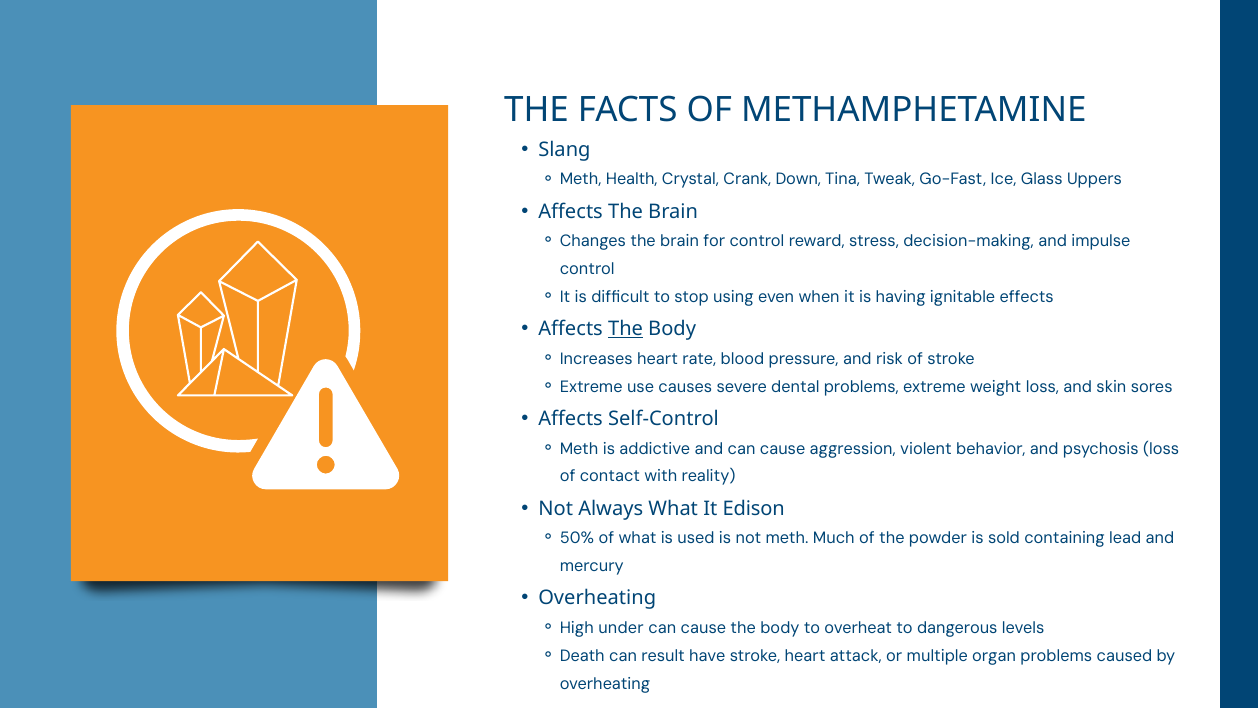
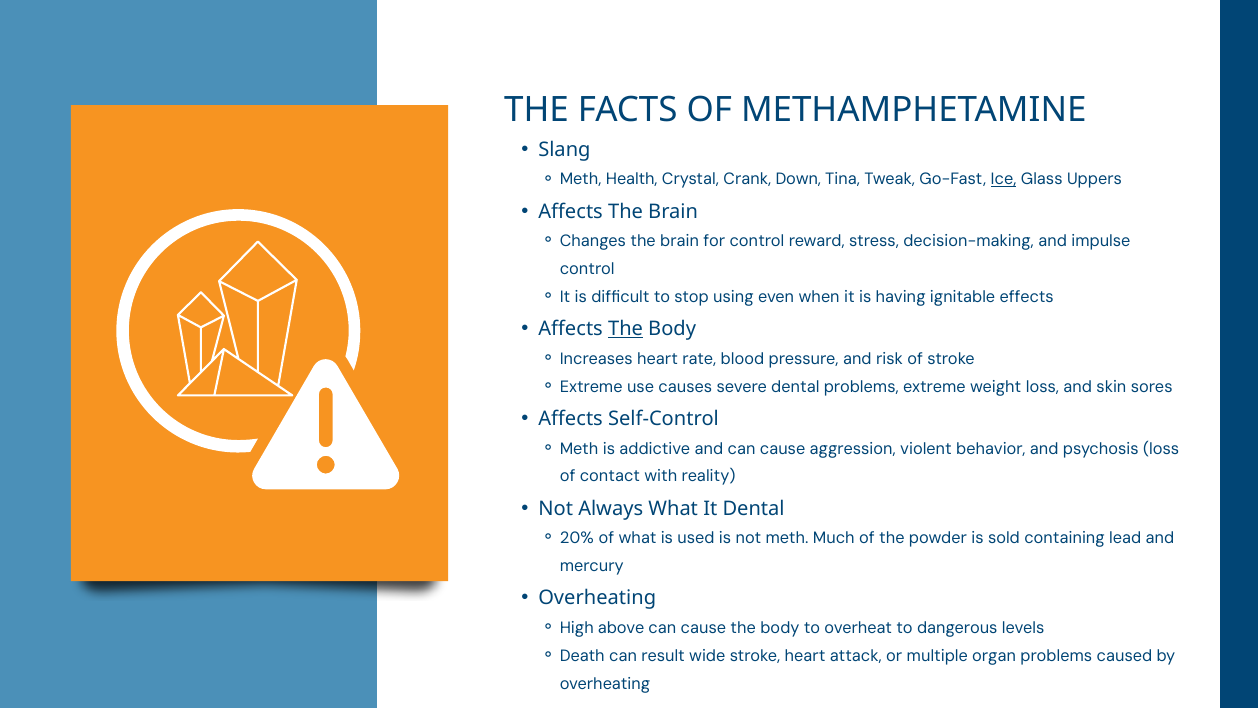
Ice underline: none -> present (1004, 179)
It Edison: Edison -> Dental (754, 508)
50%: 50% -> 20% (577, 538)
under: under -> above (621, 628)
have: have -> wide (707, 656)
